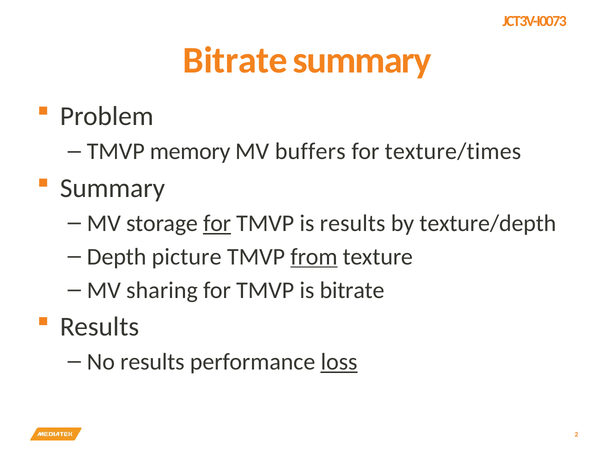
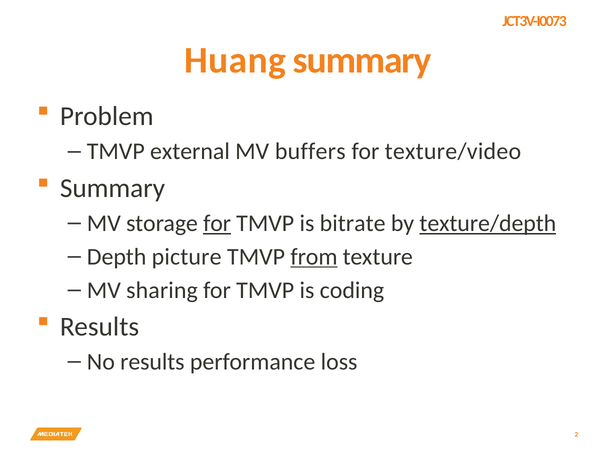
Bitrate: Bitrate -> Huang (235, 61)
memory: memory -> external (190, 152)
texture/times: texture/times -> texture/video (453, 152)
is results: results -> bitrate (353, 223)
texture/depth underline: none -> present (488, 223)
is bitrate: bitrate -> coding (352, 290)
loss underline: present -> none (339, 362)
